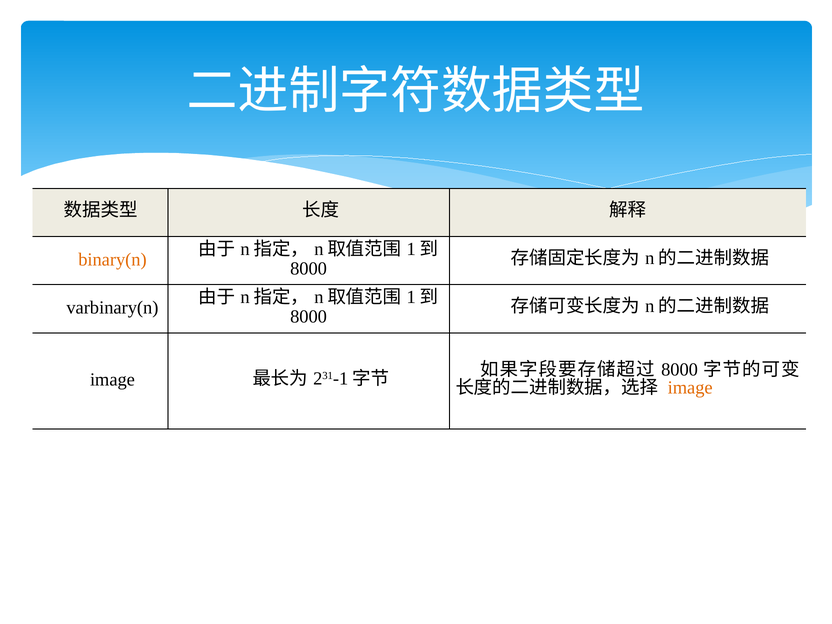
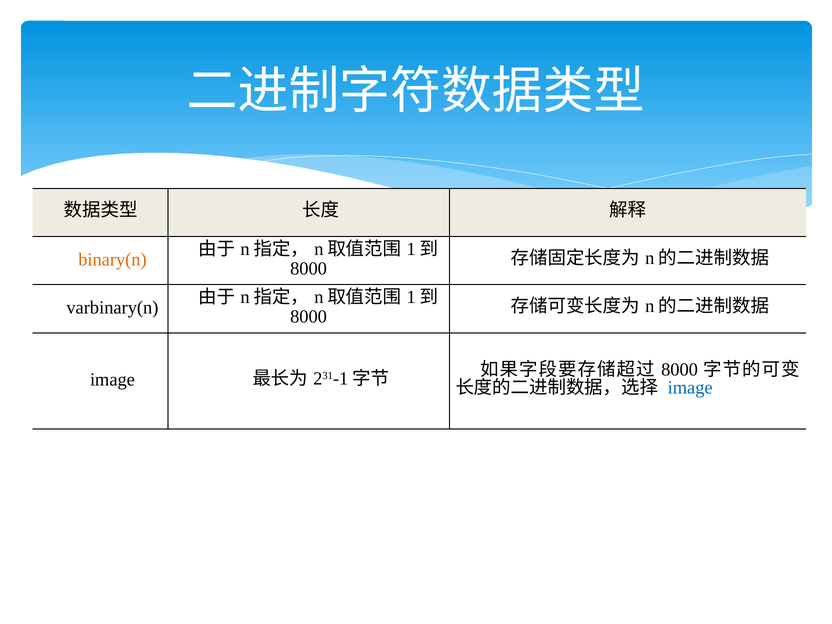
image colour: orange -> blue (690, 387)
